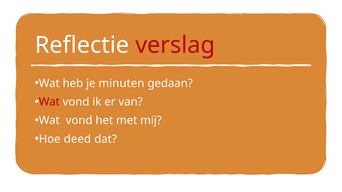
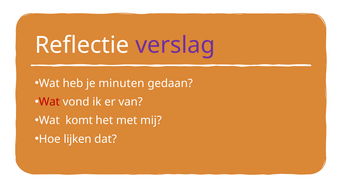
verslag colour: red -> purple (175, 45)
vond: vond -> komt (79, 121)
deed: deed -> lijken (78, 139)
